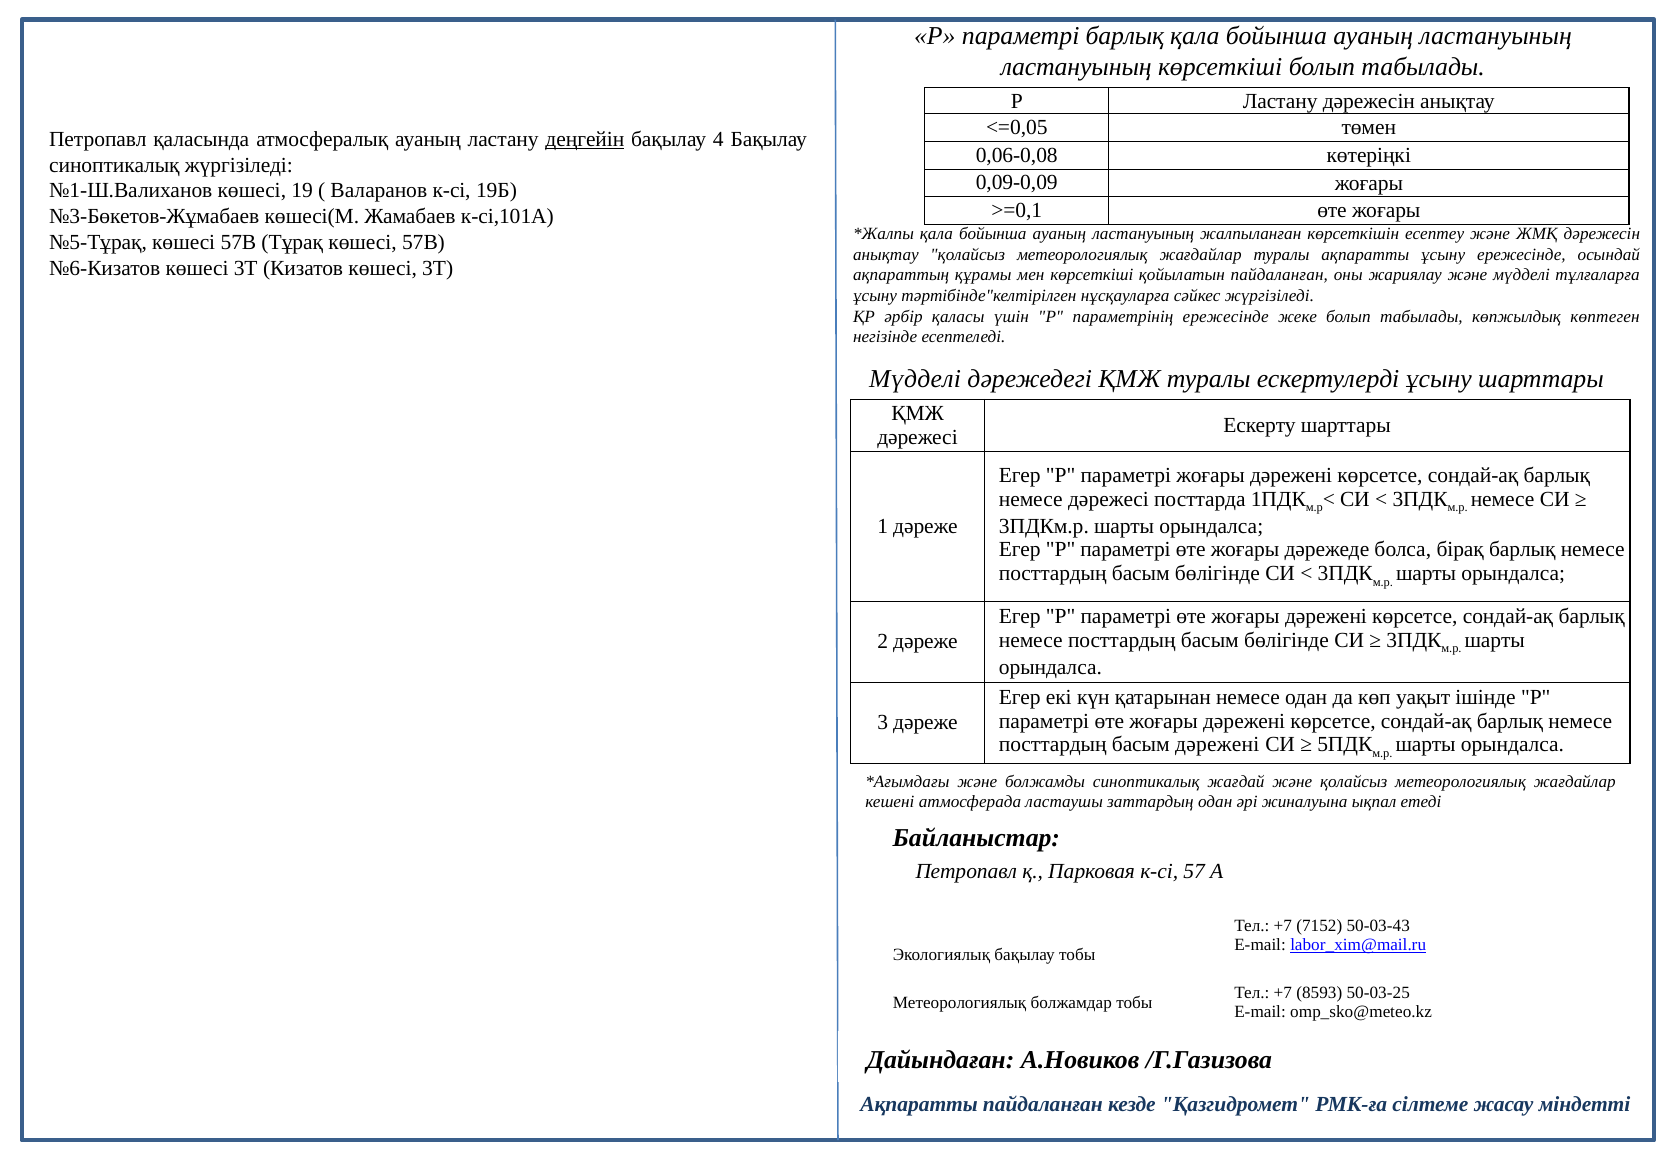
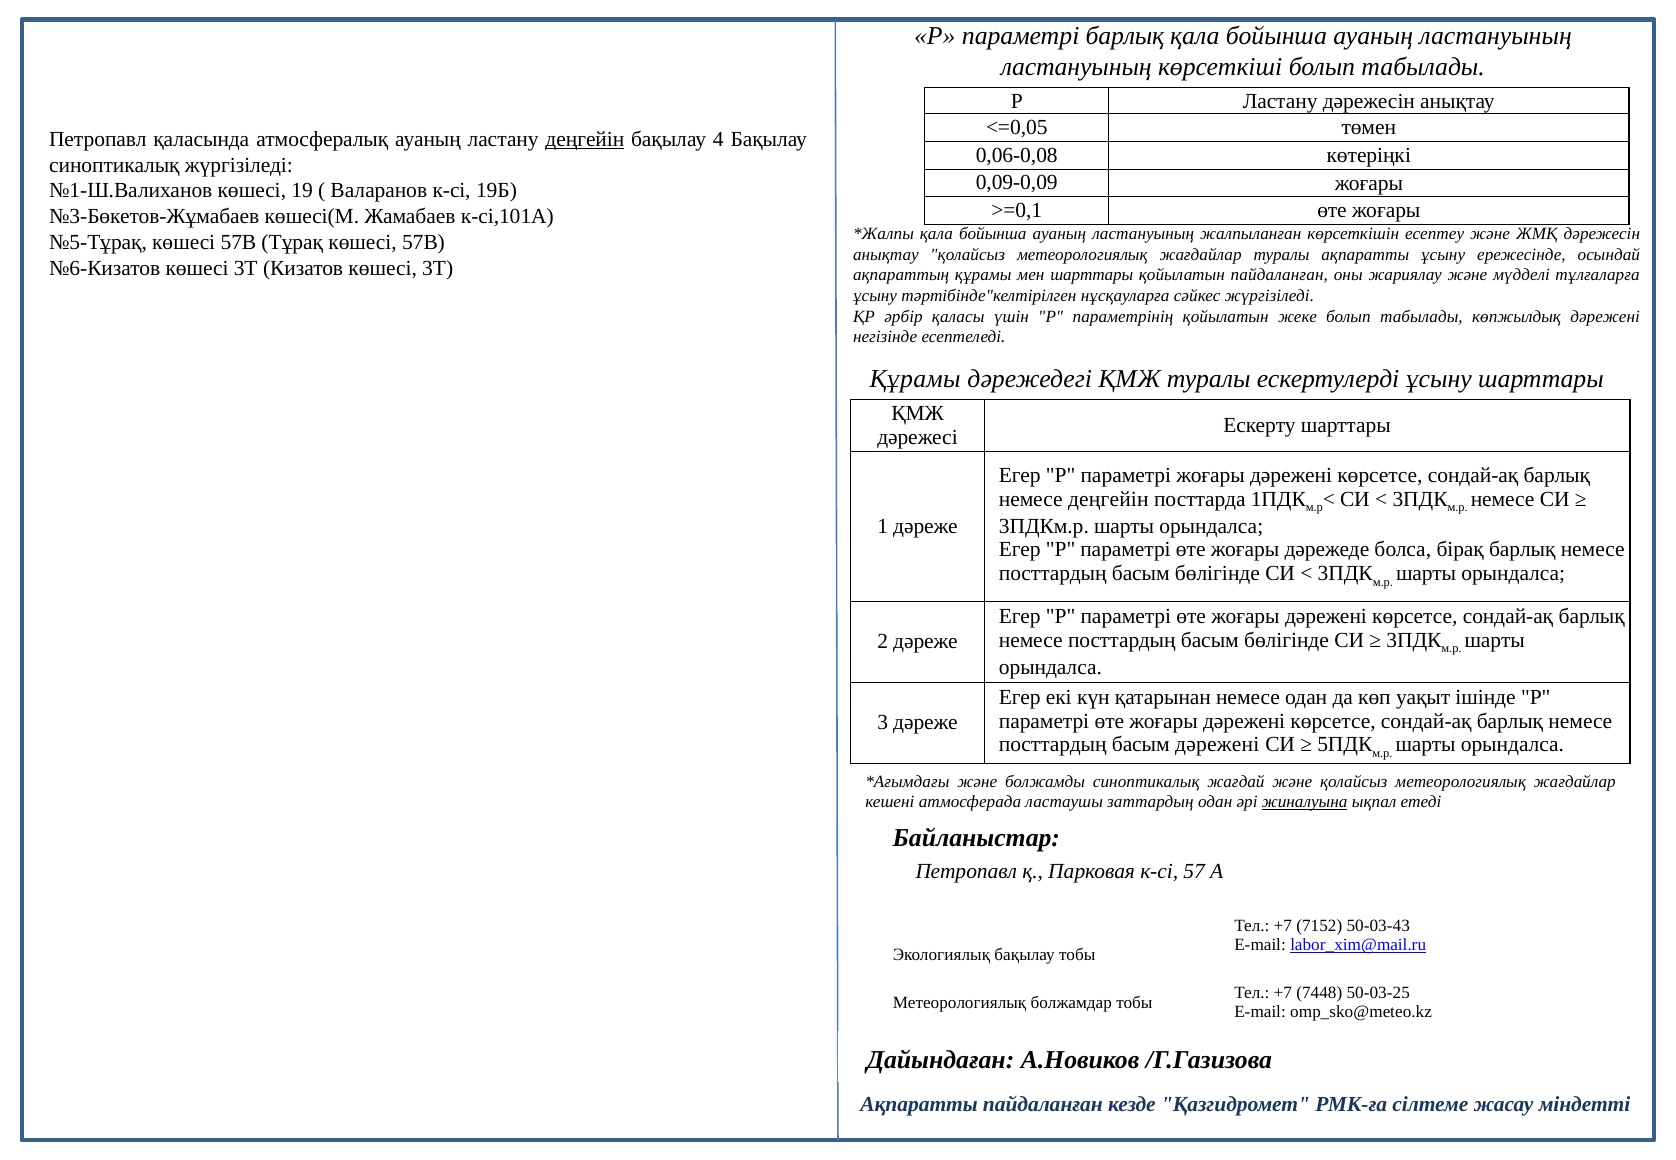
мен көрсеткіші: көрсеткіші -> шарттары (1092, 275)
параметрінің ережесінде: ережесінде -> қойылатын (1226, 316)
көпжылдық көптеген: көптеген -> дәрежені (1605, 316)
Мүдделі: Мүдделі -> Құрамы (915, 379)
немесе дәрежесі: дәрежесі -> деңгейін (1108, 499)
жиналуына underline: none -> present (1305, 803)
8593: 8593 -> 7448 (1319, 993)
